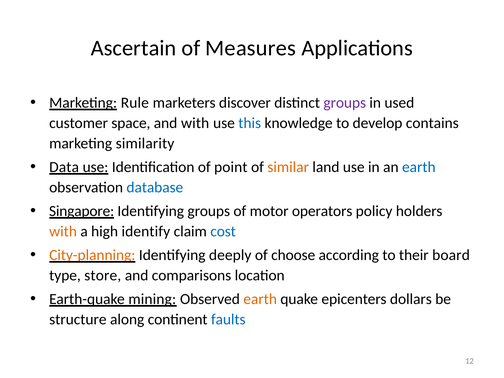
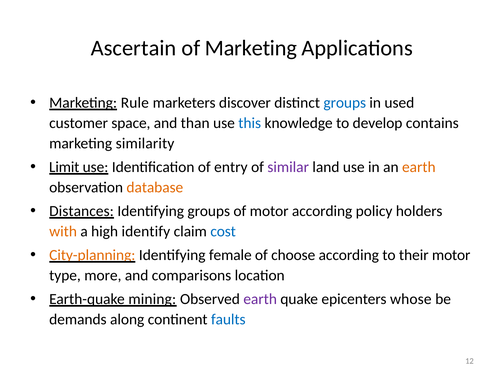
of Measures: Measures -> Marketing (251, 48)
groups colour: purple -> blue (345, 103)
and with: with -> than (195, 123)
Data: Data -> Limit (64, 167)
point: point -> entry (231, 167)
similar colour: orange -> purple (288, 167)
earth colour: blue -> orange (419, 167)
database colour: blue -> orange (155, 188)
Singapore: Singapore -> Distances (82, 211)
motor operators: operators -> according (322, 211)
deeply: deeply -> female (230, 255)
their board: board -> motor (451, 255)
store: store -> more (103, 276)
earth colour: orange -> purple (260, 299)
dollars: dollars -> whose (411, 299)
structure: structure -> demands (78, 320)
